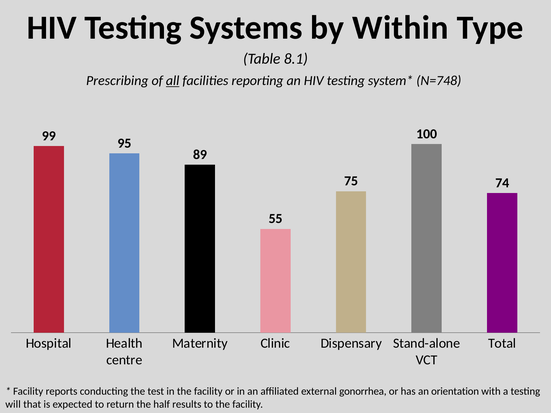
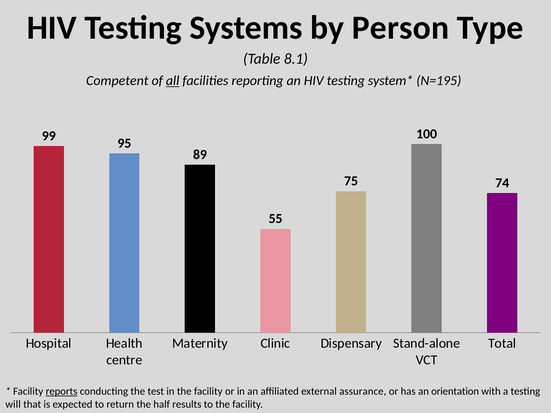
Within: Within -> Person (400, 28)
Prescribing: Prescribing -> Competent (117, 81)
N=748: N=748 -> N=195 (439, 81)
reports underline: none -> present (62, 392)
gonorrhea: gonorrhea -> assurance (363, 392)
